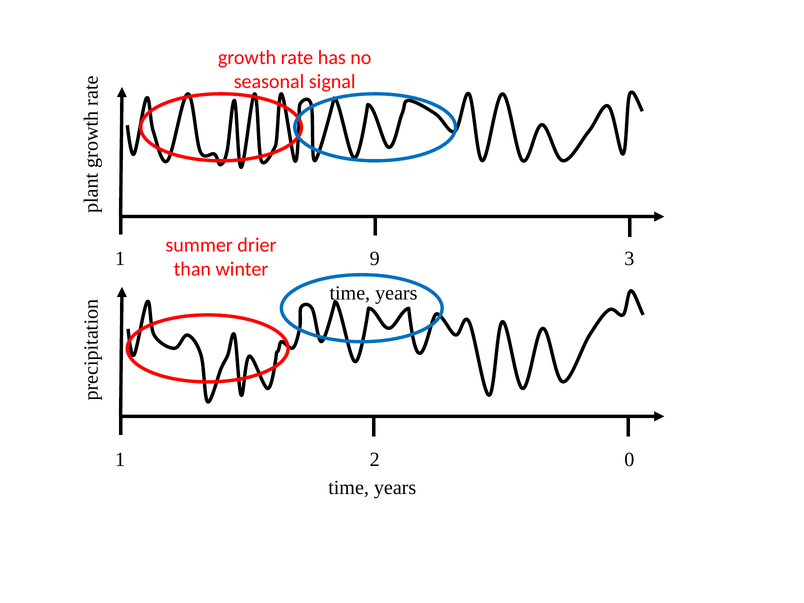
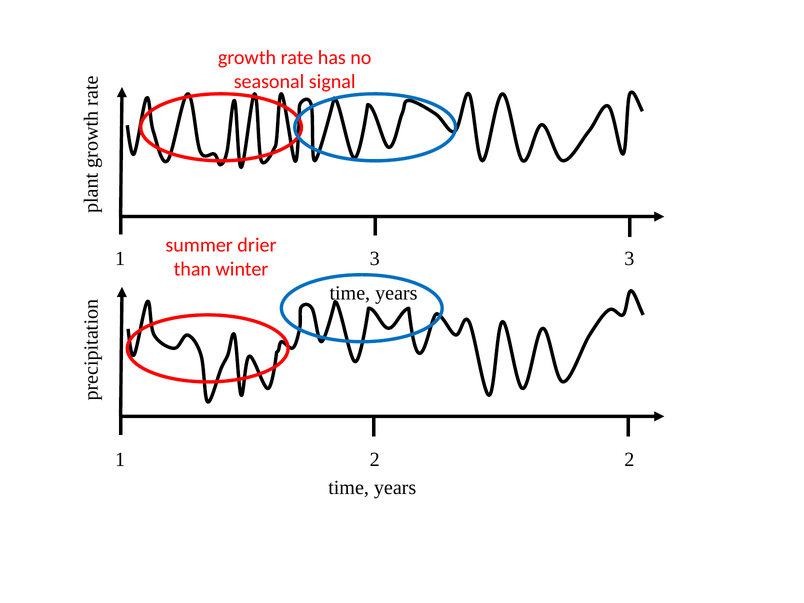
1 9: 9 -> 3 (375, 259)
2 0: 0 -> 2 (629, 460)
